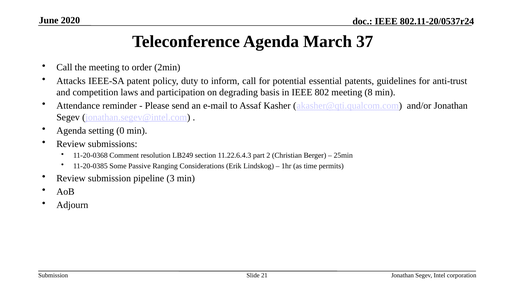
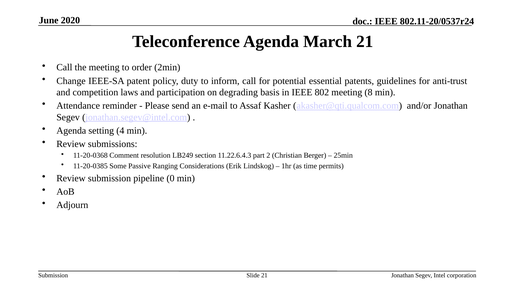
March 37: 37 -> 21 (365, 42)
Attacks: Attacks -> Change (71, 81)
0: 0 -> 4 (120, 131)
3: 3 -> 0 (170, 178)
